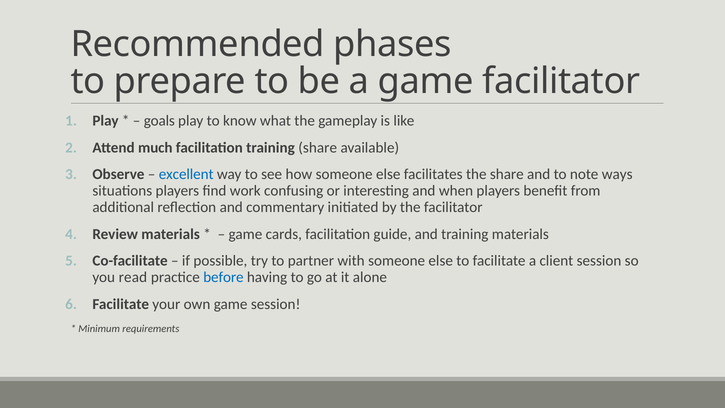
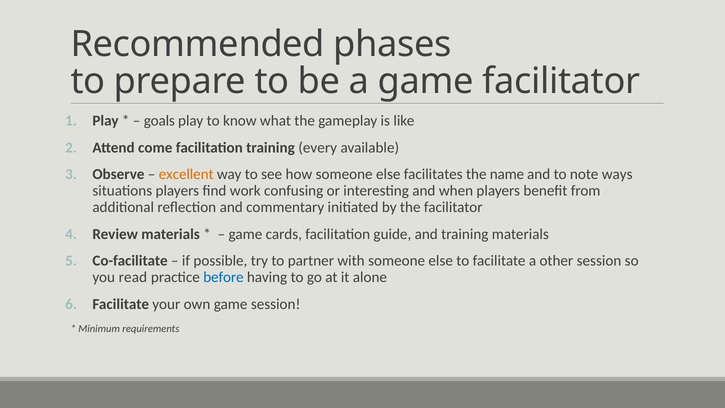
much: much -> come (155, 147)
training share: share -> every (318, 147)
excellent colour: blue -> orange (186, 174)
the share: share -> name (507, 174)
client: client -> other (556, 261)
